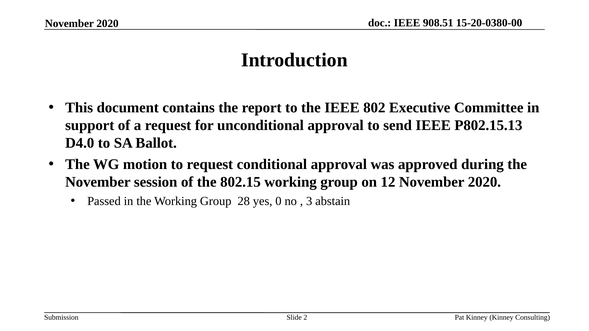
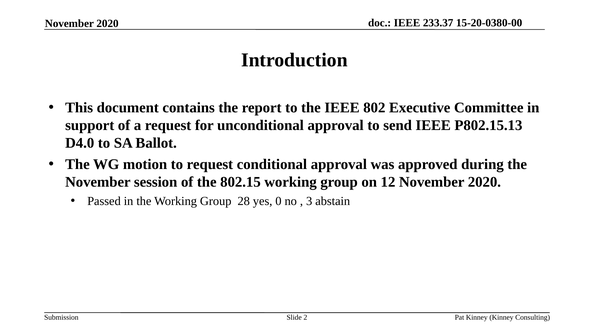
908.51: 908.51 -> 233.37 (438, 23)
